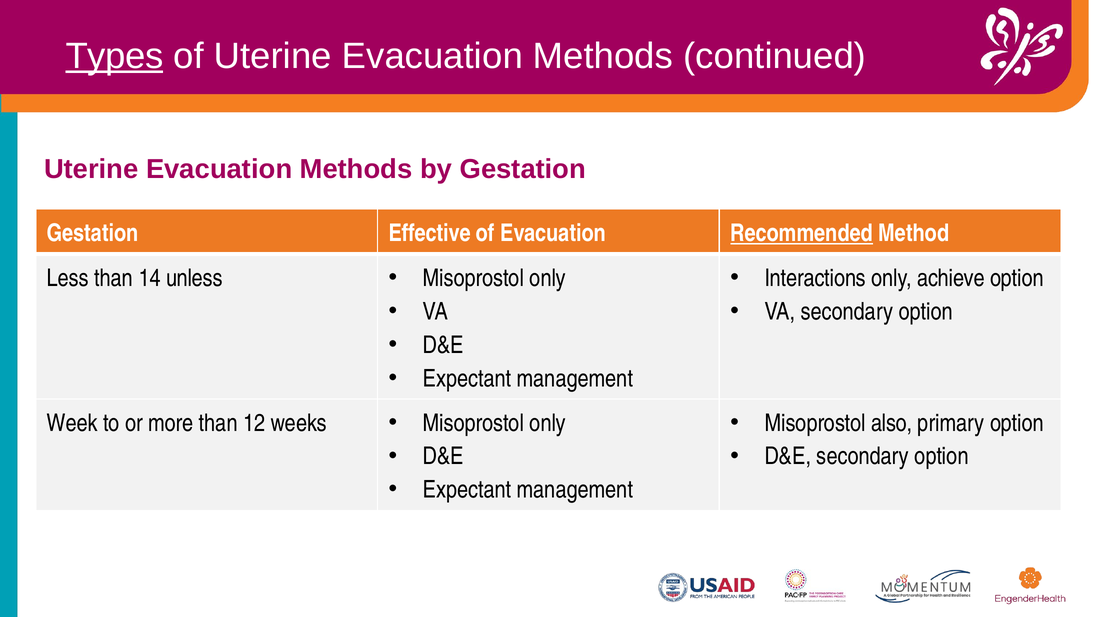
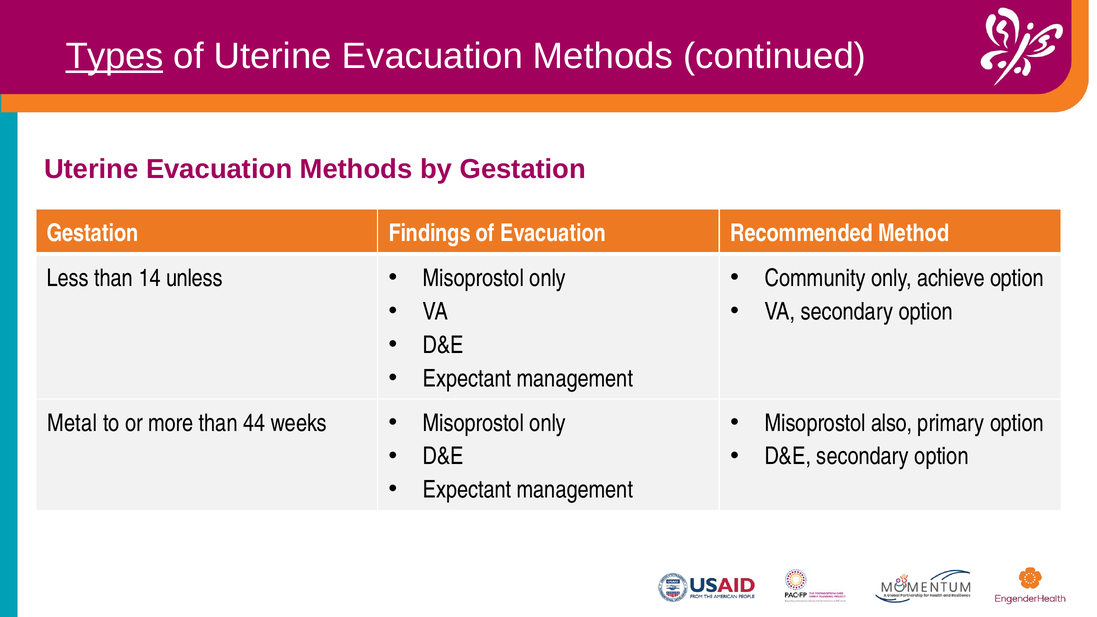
Effective: Effective -> Findings (430, 233)
Recommended underline: present -> none (802, 233)
Interactions: Interactions -> Community (815, 278)
Week: Week -> Metal (72, 423)
12: 12 -> 44 (254, 423)
